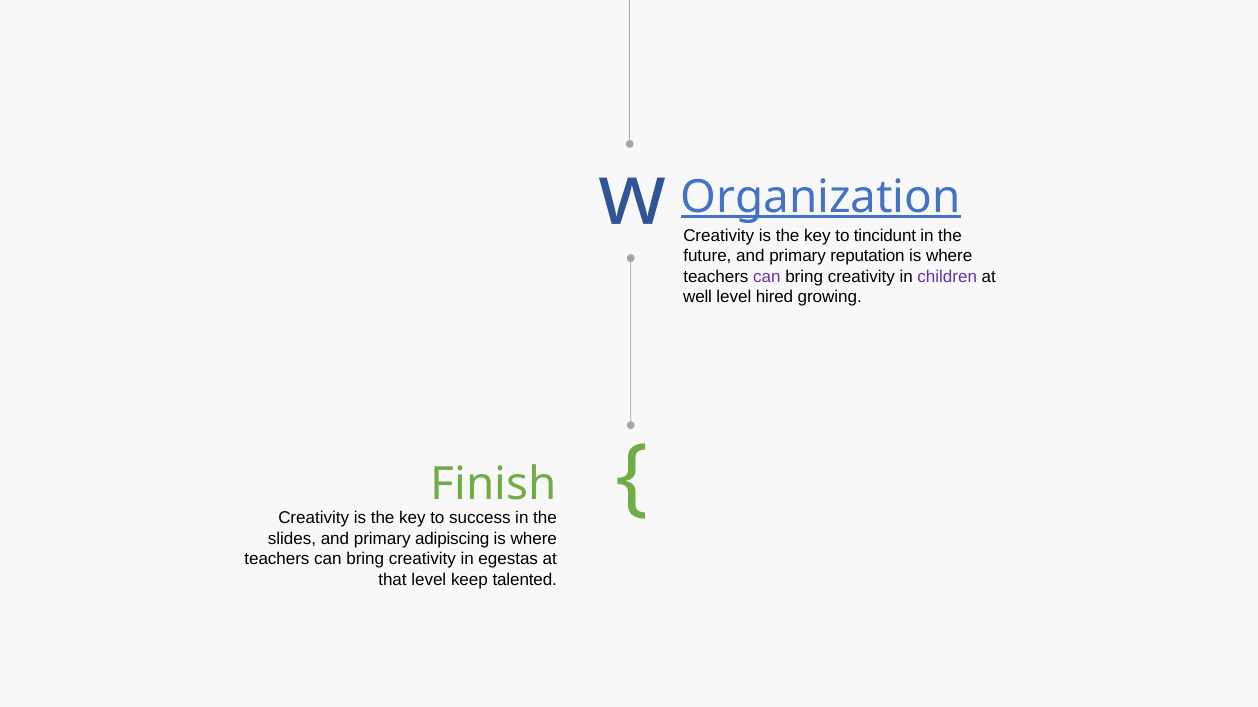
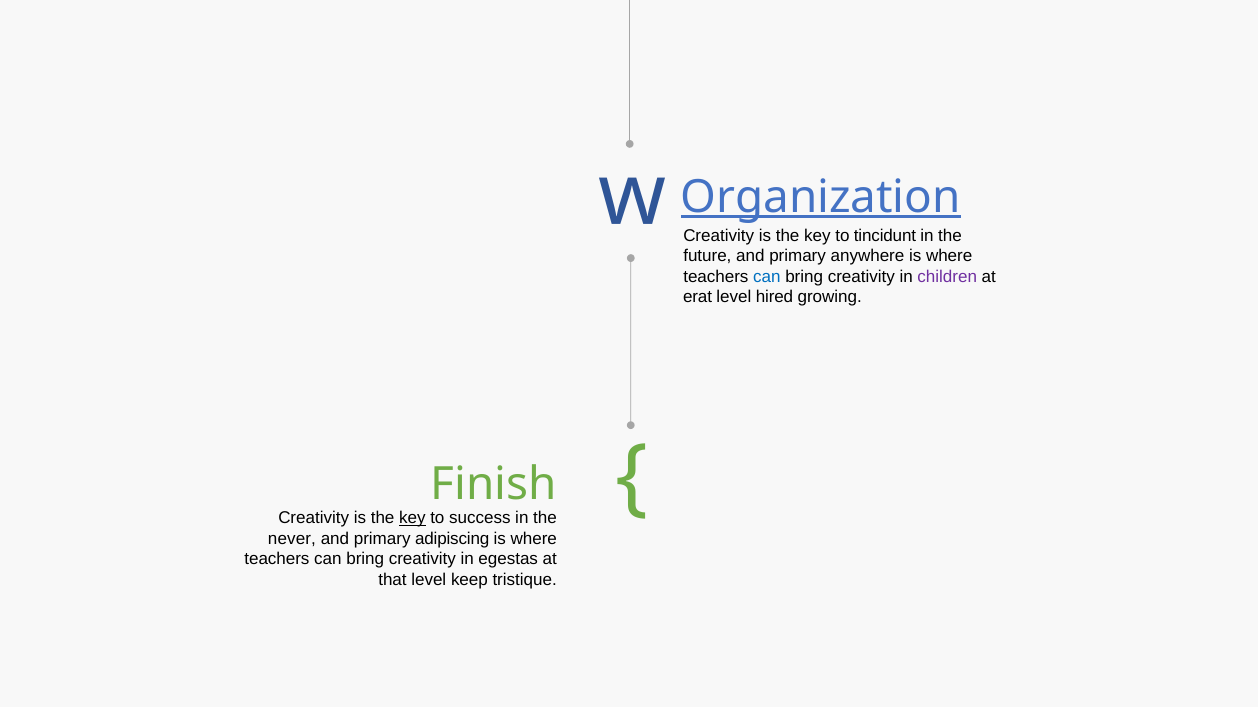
reputation: reputation -> anywhere (867, 256)
can colour: purple -> blue (767, 277)
well: well -> erat (698, 297)
key underline: none -> present (412, 519)
slides: slides -> never (292, 539)
talented: talented -> tristique (525, 580)
